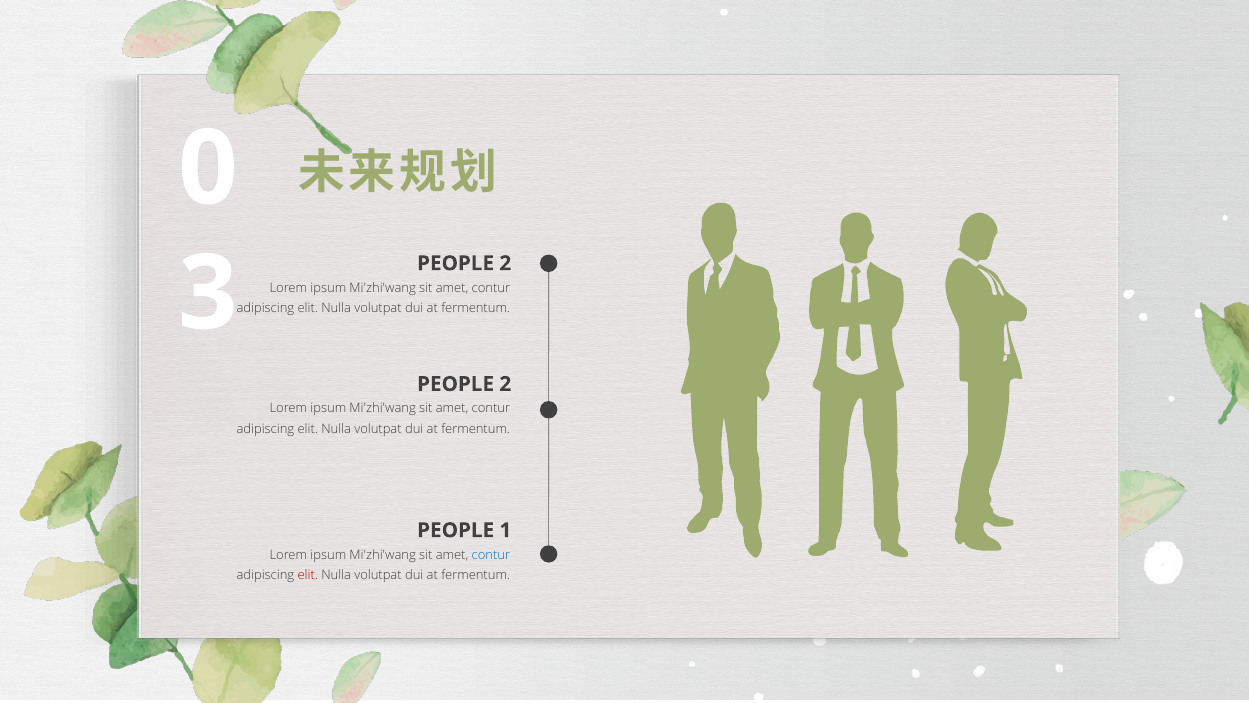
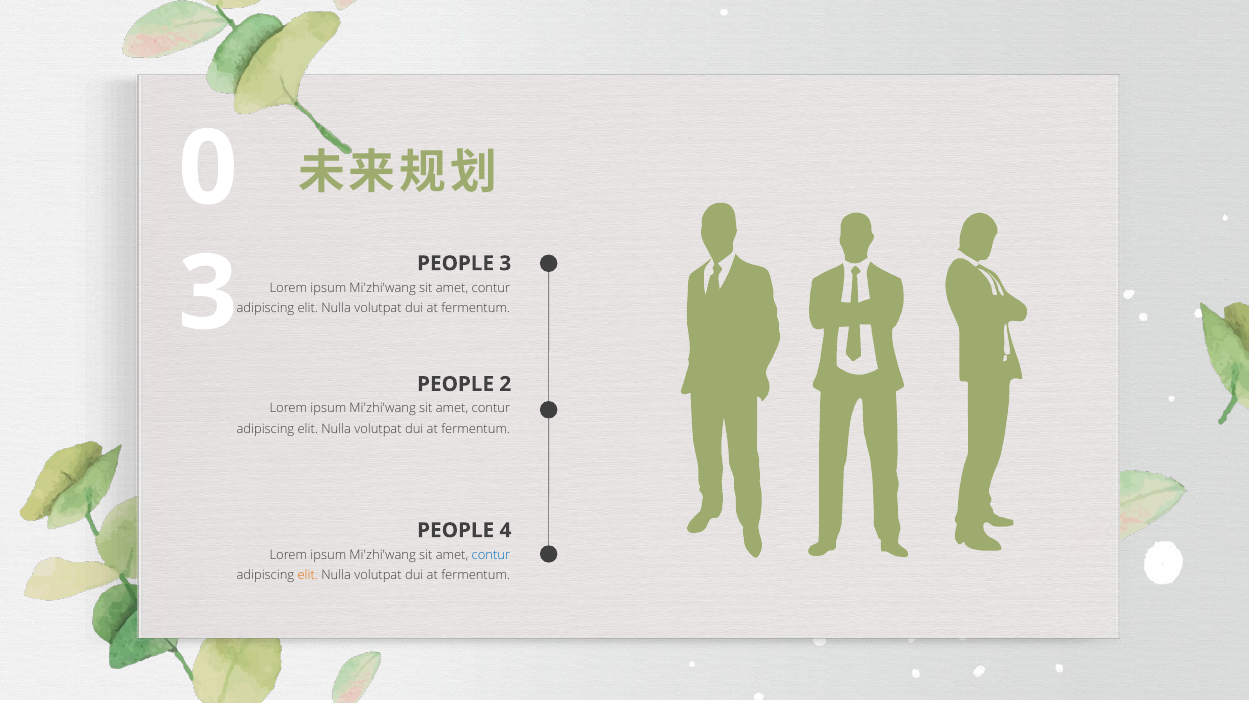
2: 2 -> 3 (505, 263)
1: 1 -> 4 (505, 530)
elit colour: red -> orange (308, 575)
